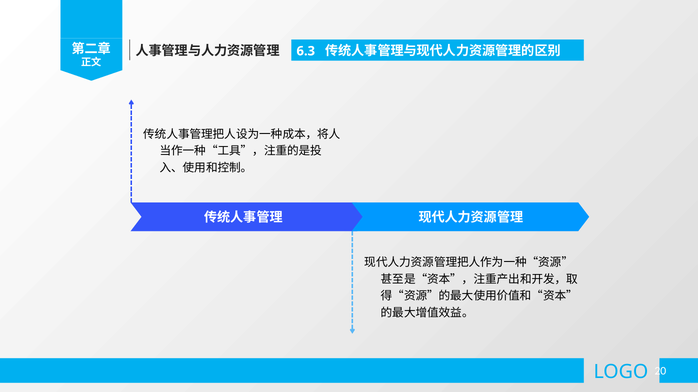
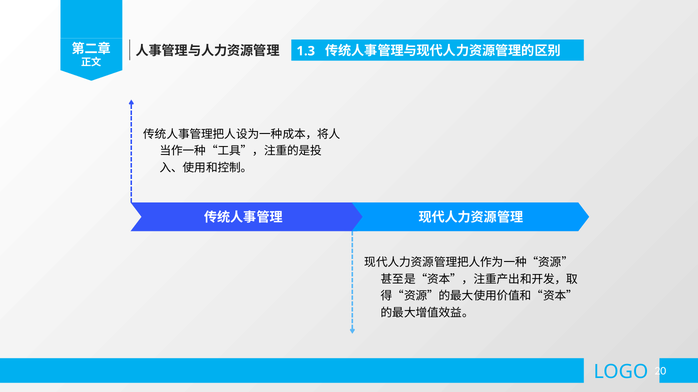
6.3: 6.3 -> 1.3 (306, 51)
